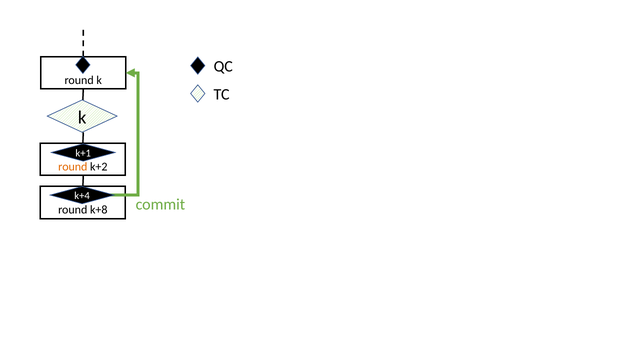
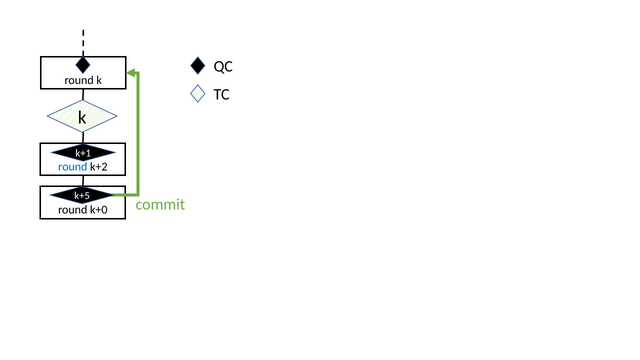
round colour: orange -> blue (73, 167)
k+4: k+4 -> k+5 (82, 196)
k+8: k+8 -> k+0 (99, 210)
